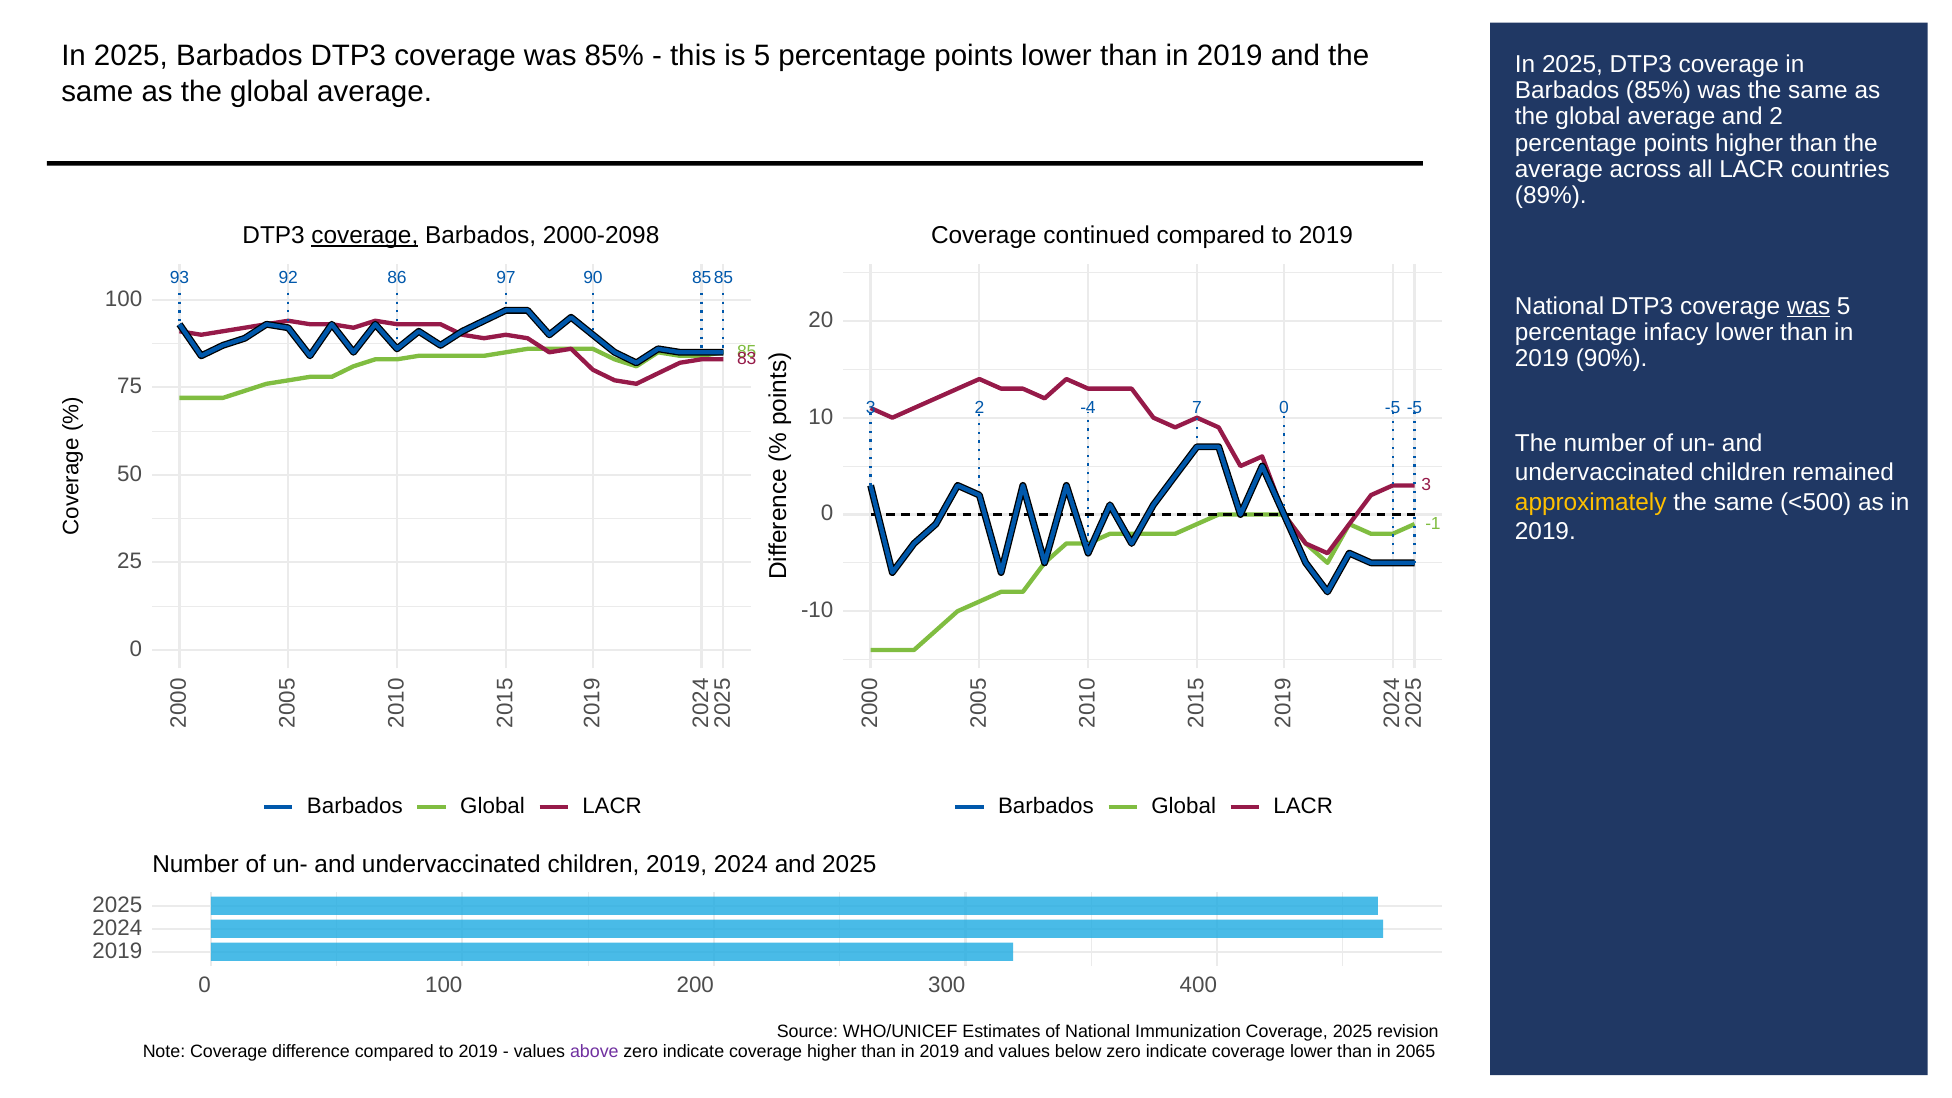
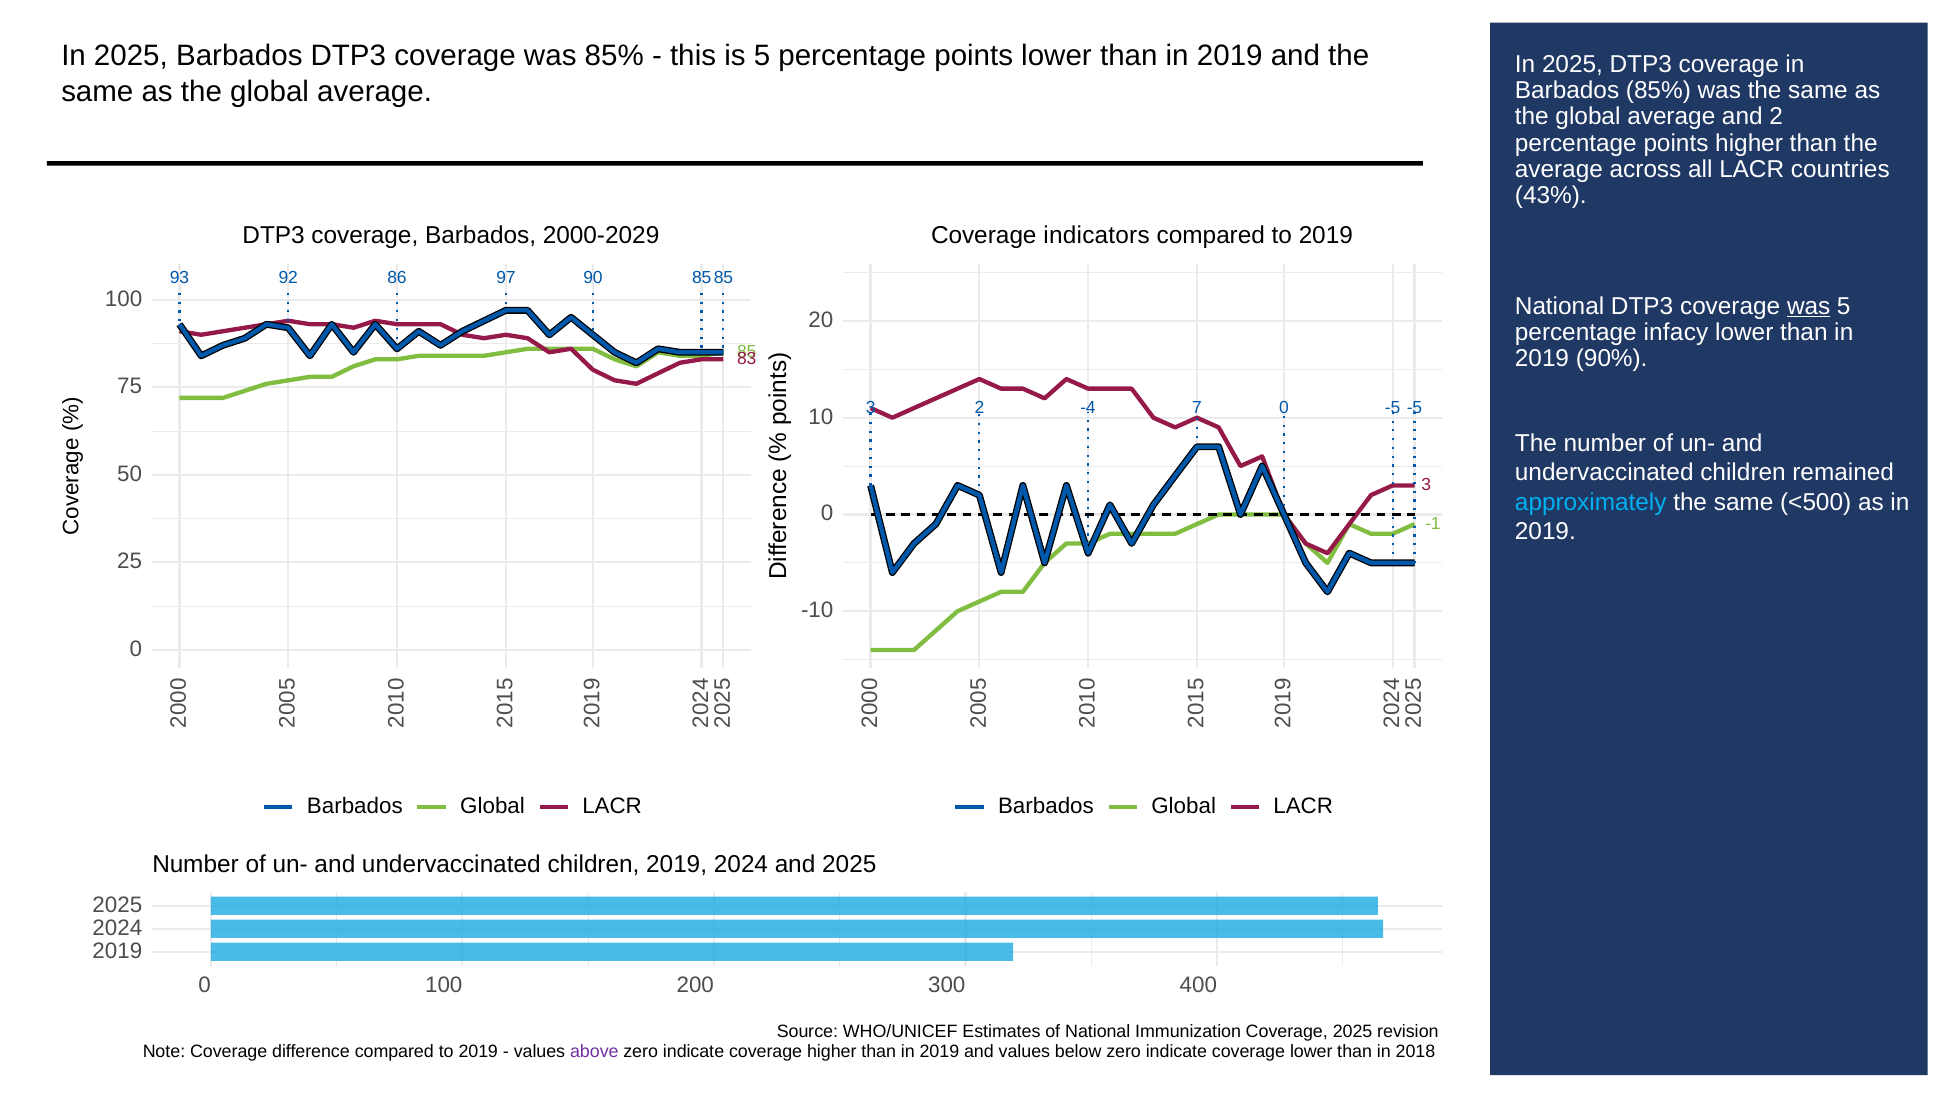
89%: 89% -> 43% (1551, 196)
coverage underline: present -> none (365, 236)
2000-2098: 2000-2098 -> 2000-2029 (601, 236)
continued: continued -> indicators (1097, 235)
approximately colour: yellow -> light blue (1591, 502)
2065: 2065 -> 2018 (1415, 1051)
